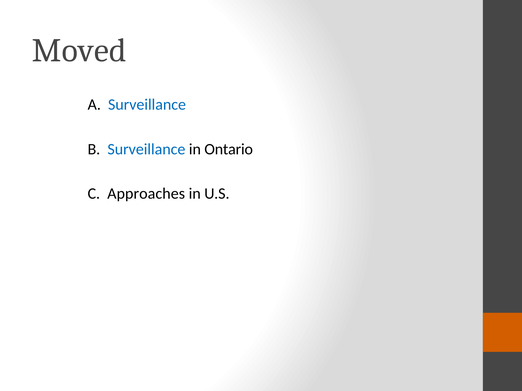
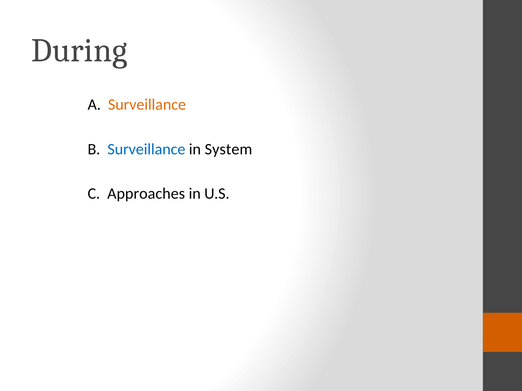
Moved: Moved -> During (79, 51)
Surveillance colour: blue -> orange (147, 105)
Ontario: Ontario -> System (228, 149)
